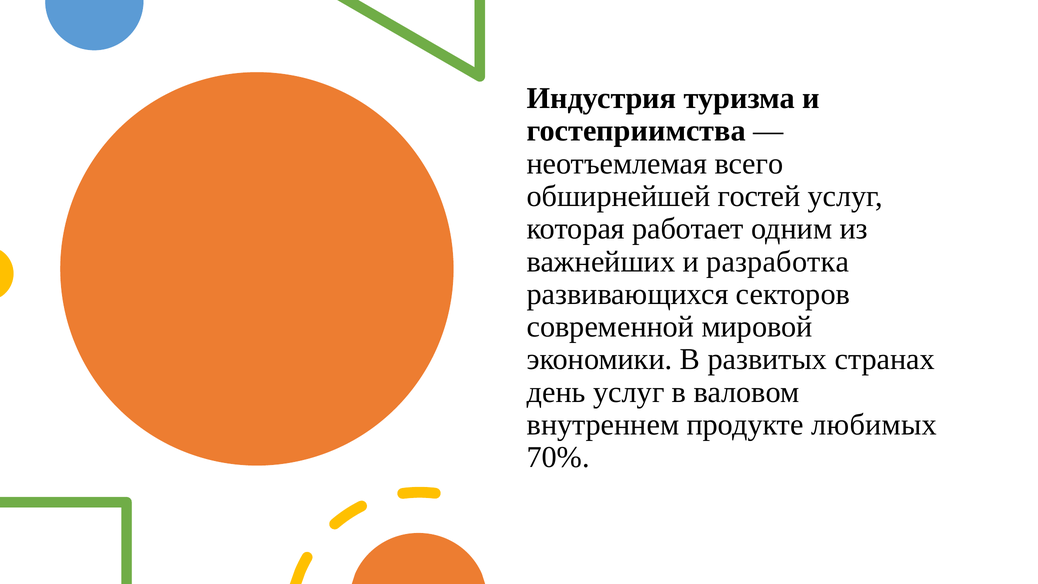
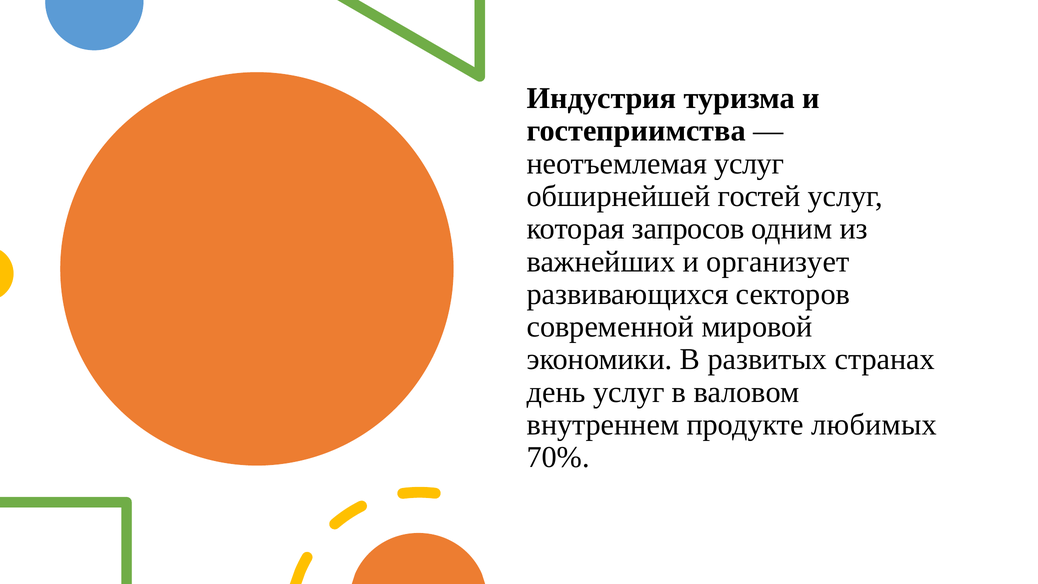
всего: всего -> услуг (749, 164)
работает: работает -> запросов (688, 229)
разработка: разработка -> организует (778, 261)
